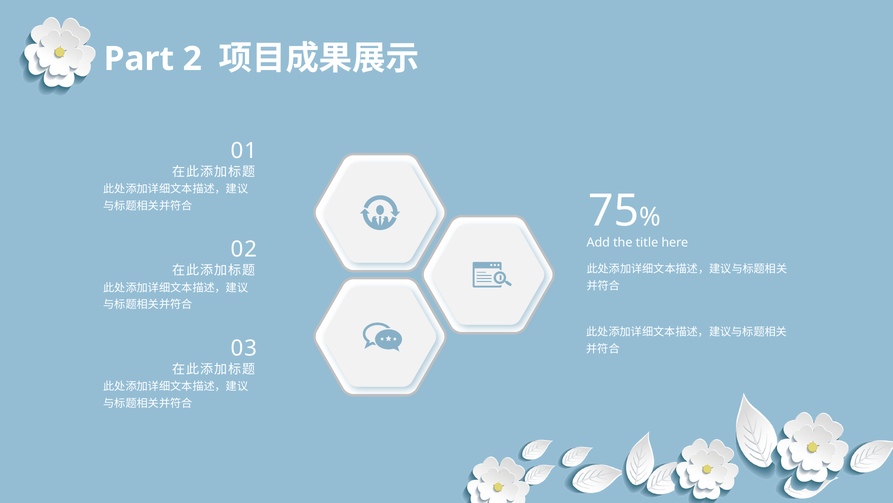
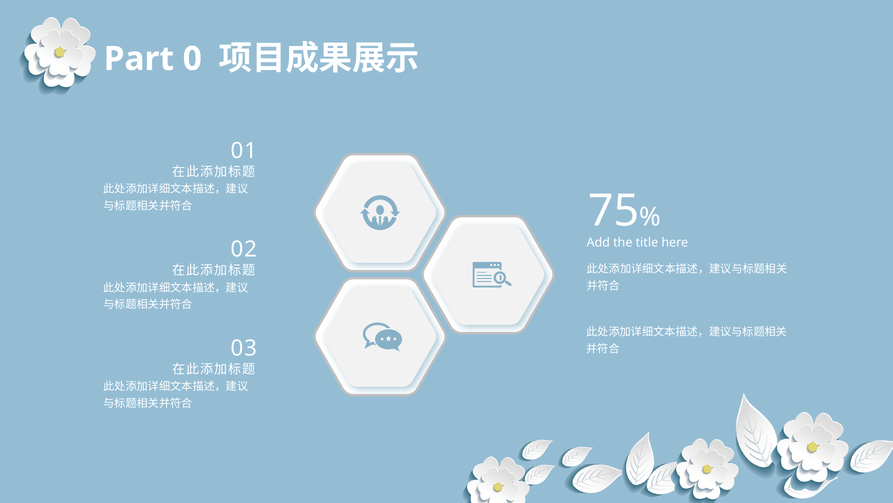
2: 2 -> 0 (192, 59)
